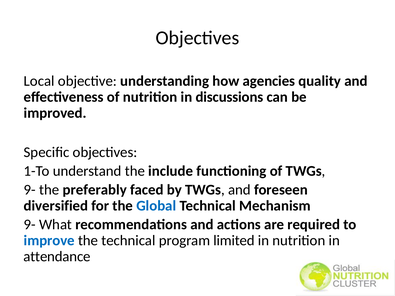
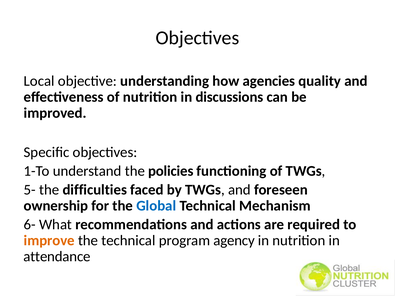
include: include -> policies (171, 171)
9-: 9- -> 5- (30, 190)
preferably: preferably -> difficulties (95, 190)
diversified: diversified -> ownership (56, 206)
9-: 9- -> 6- (30, 225)
improve colour: blue -> orange (49, 241)
limited: limited -> agency (234, 241)
